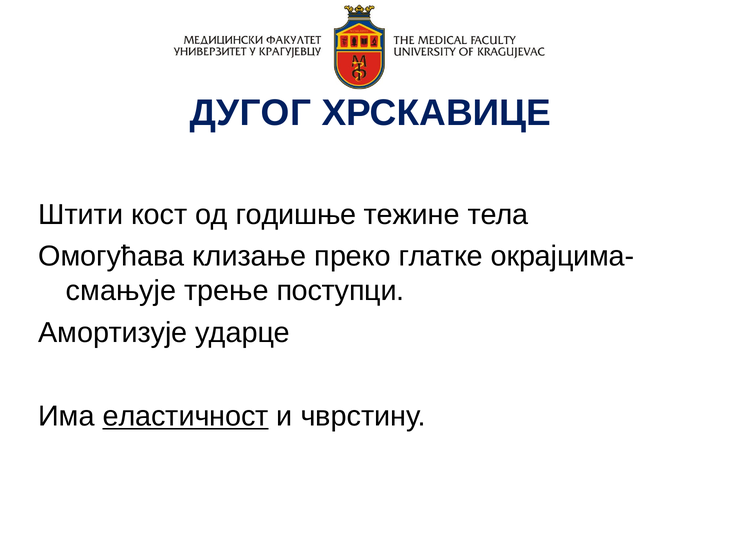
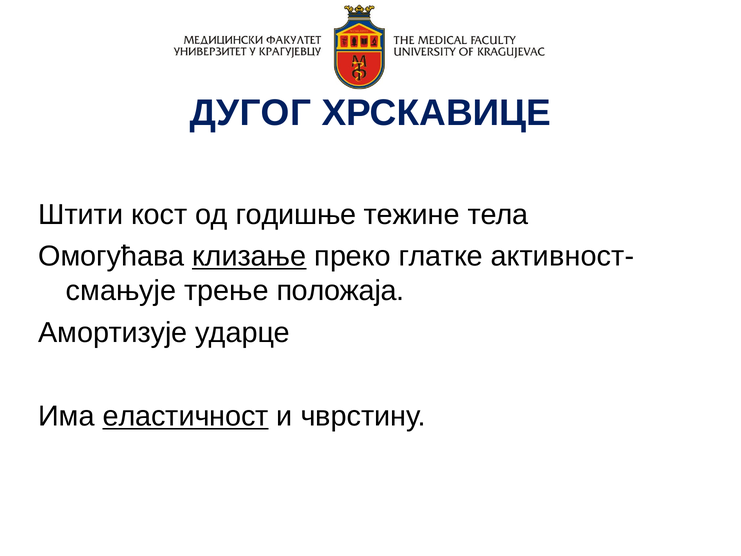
клизање underline: none -> present (249, 256)
окрајцима-: окрајцима- -> активност- (562, 256)
поступци: поступци -> положаја (341, 291)
